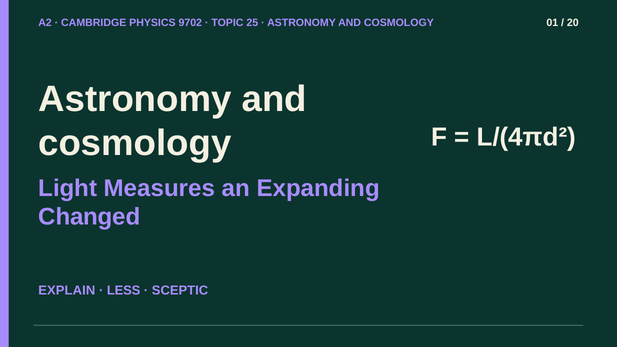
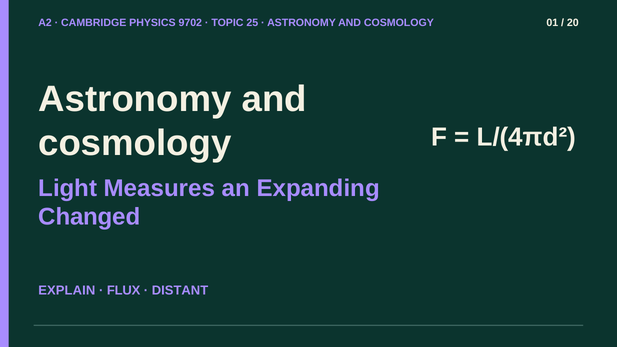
LESS: LESS -> FLUX (124, 291)
SCEPTIC: SCEPTIC -> DISTANT (180, 291)
